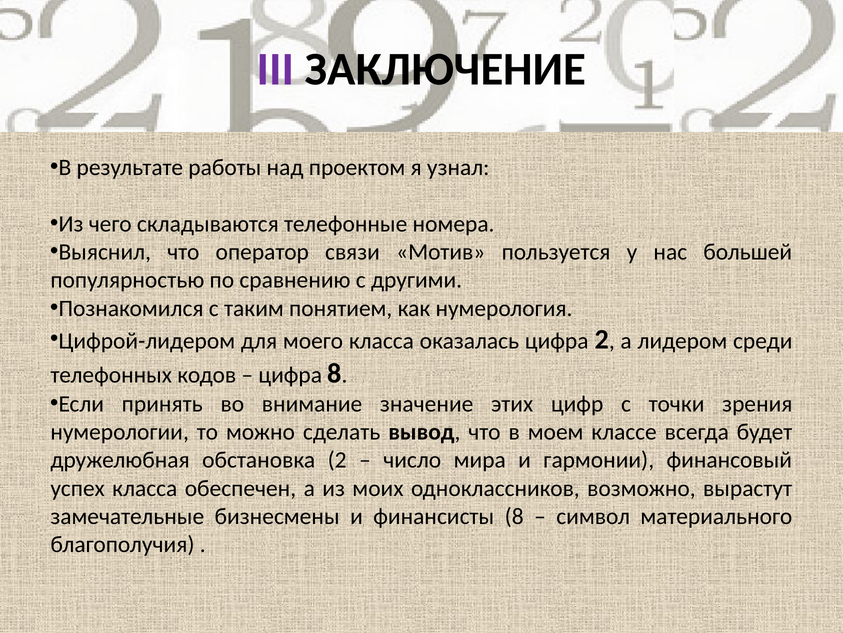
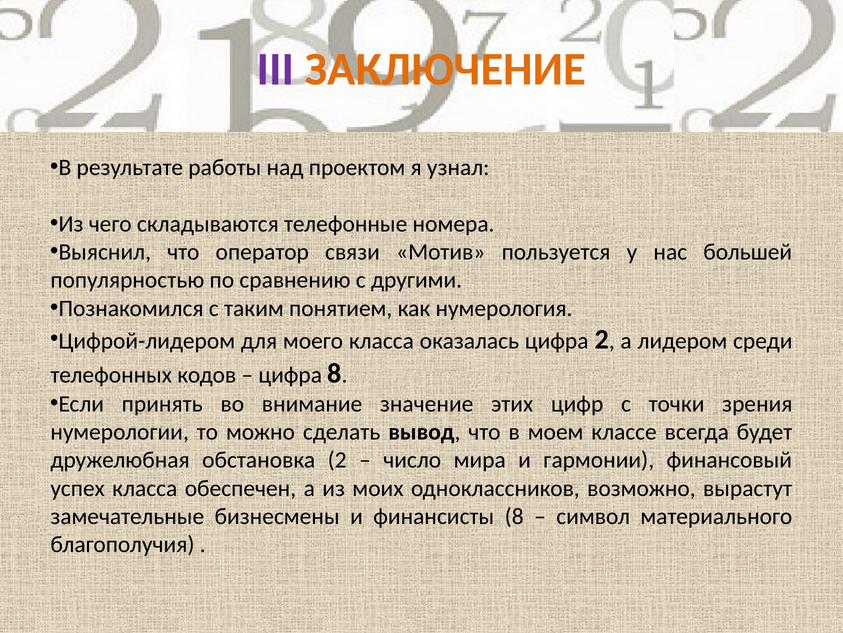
ЗАКЛЮЧЕНИЕ colour: black -> orange (445, 69)
